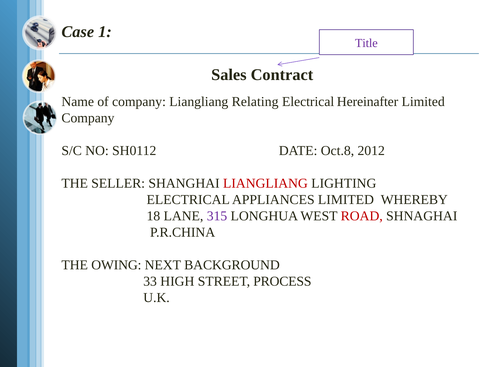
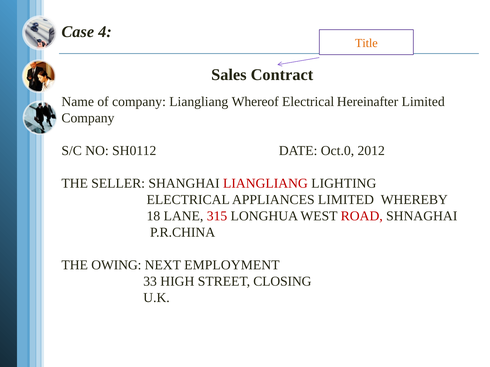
1: 1 -> 4 (105, 32)
Title colour: purple -> orange (366, 43)
Relating: Relating -> Whereof (255, 102)
Oct.8: Oct.8 -> Oct.0 (337, 151)
315 colour: purple -> red (217, 216)
BACKGROUND: BACKGROUND -> EMPLOYMENT (232, 265)
PROCESS: PROCESS -> CLOSING (282, 282)
